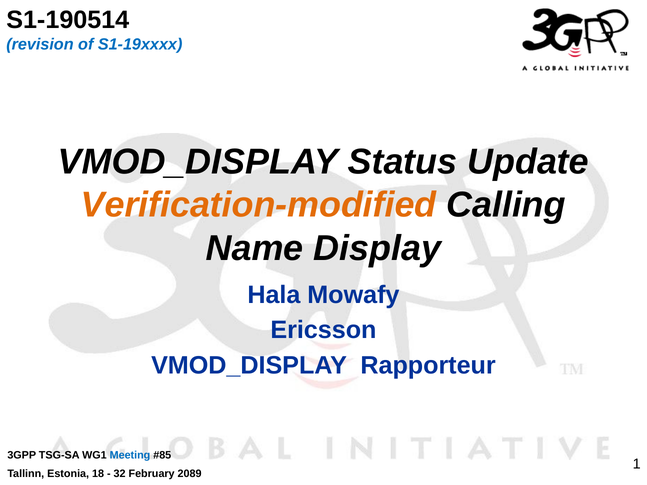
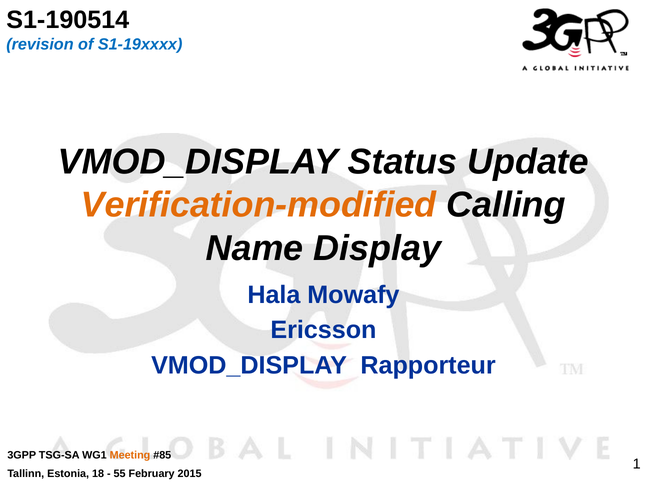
Meeting colour: blue -> orange (130, 455)
32: 32 -> 55 (120, 474)
2089: 2089 -> 2015 (190, 474)
